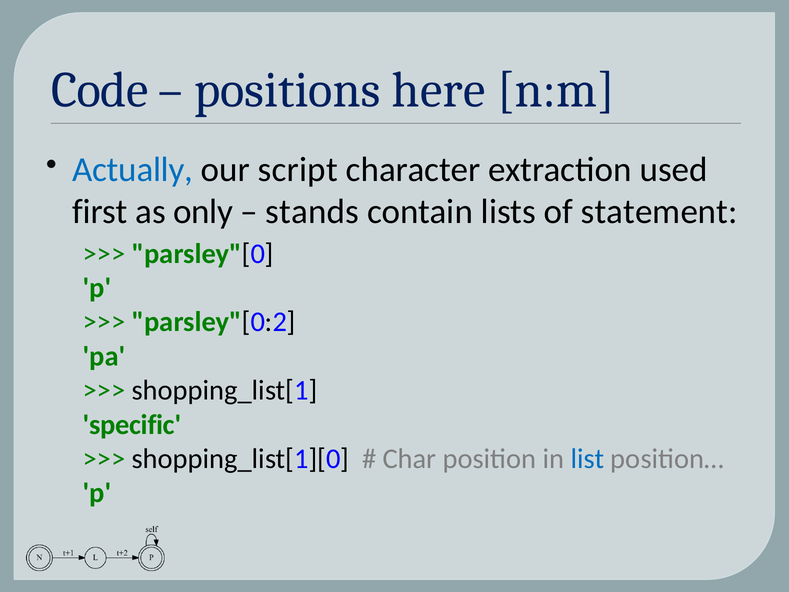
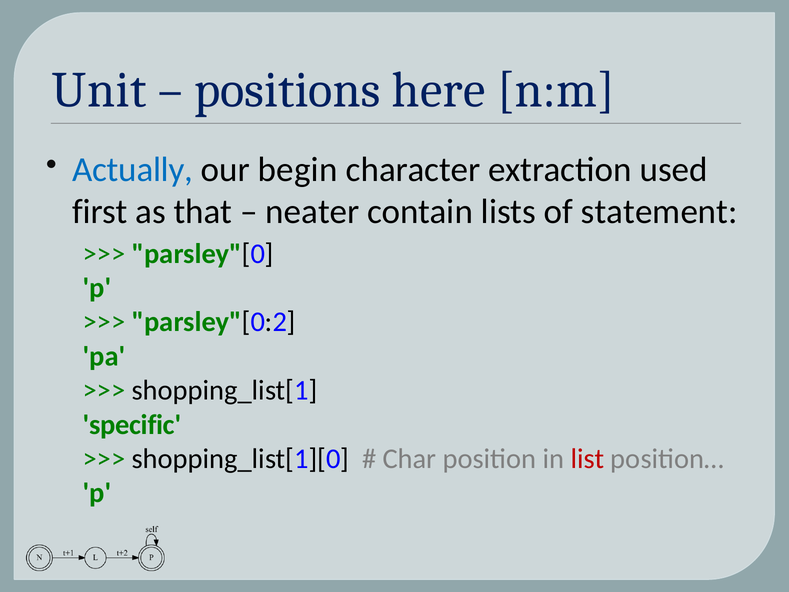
Code: Code -> Unit (99, 90)
script: script -> begin (298, 169)
only: only -> that (203, 212)
stands: stands -> neater (312, 212)
list colour: blue -> red (587, 459)
